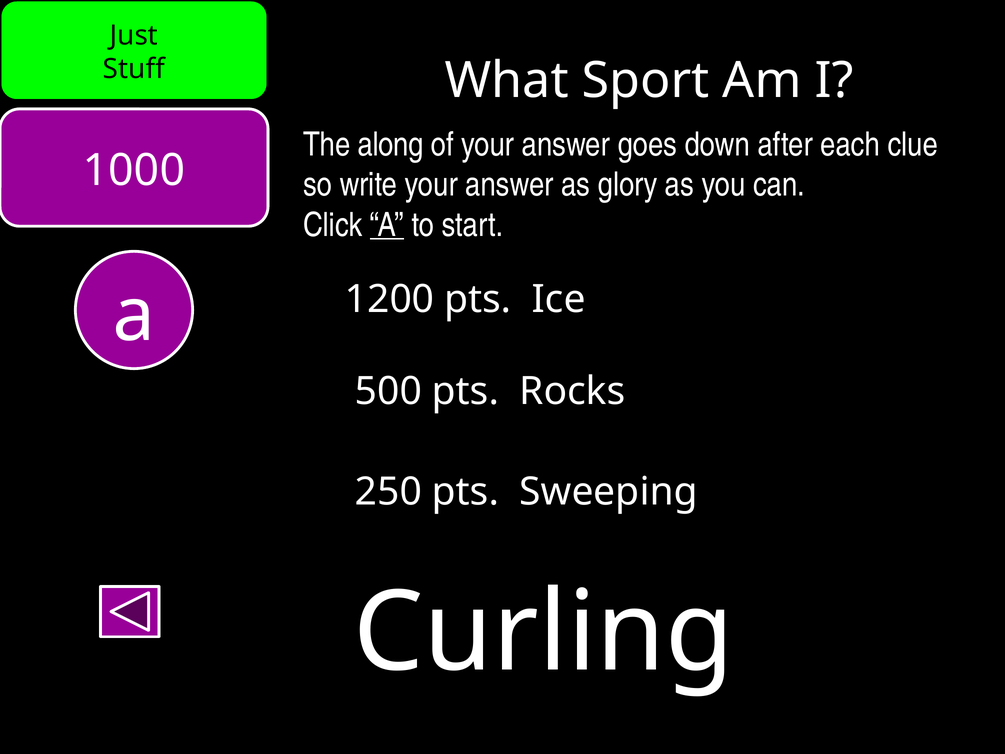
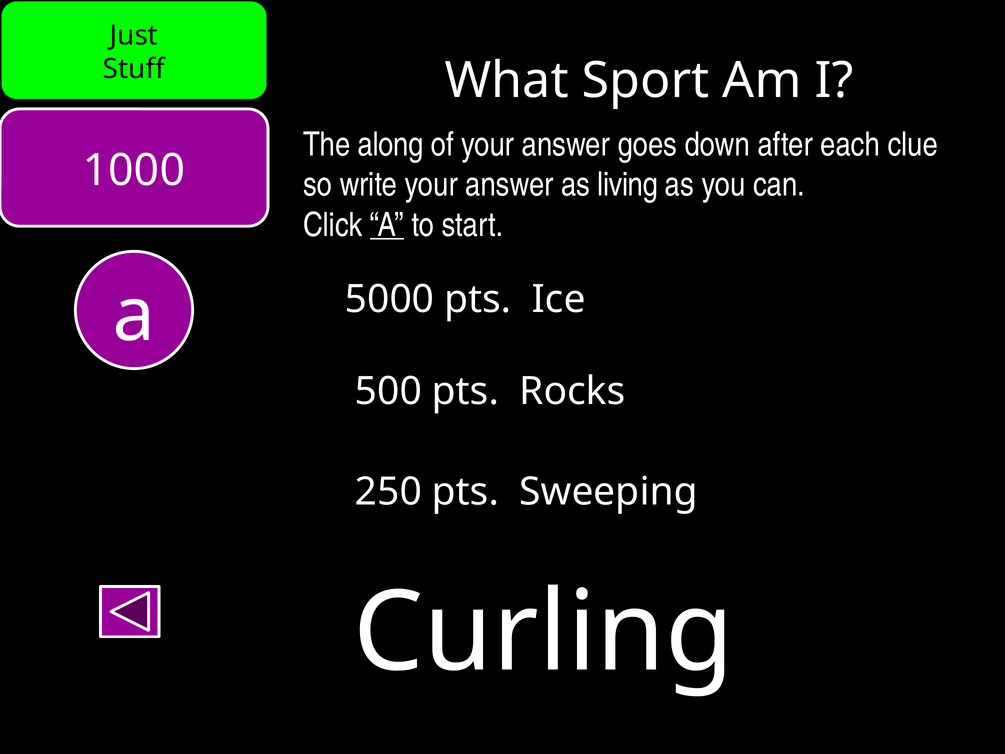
glory: glory -> living (628, 185)
1200: 1200 -> 5000 (390, 299)
